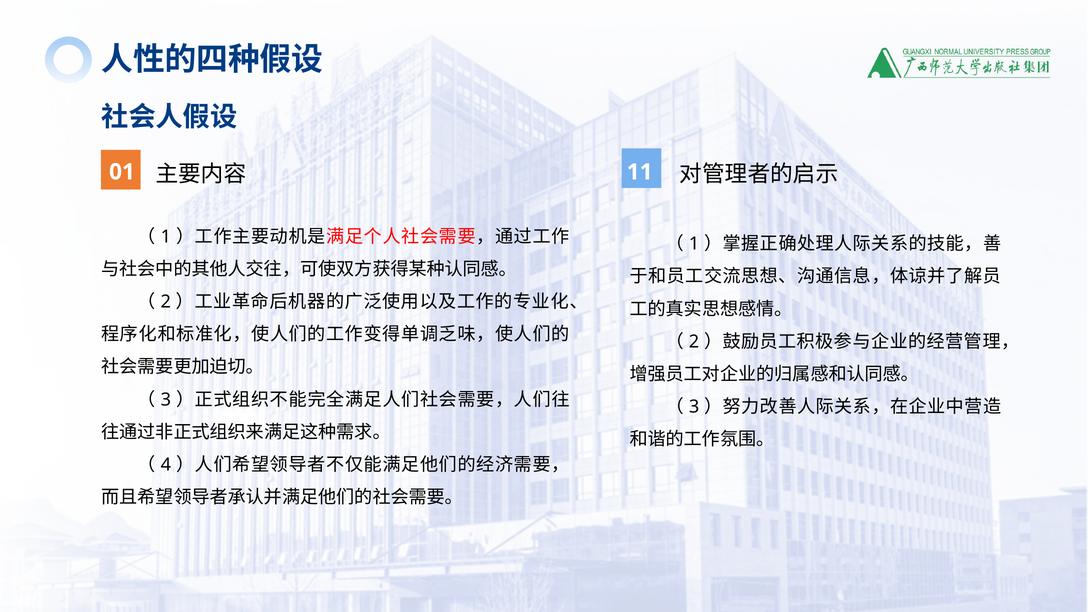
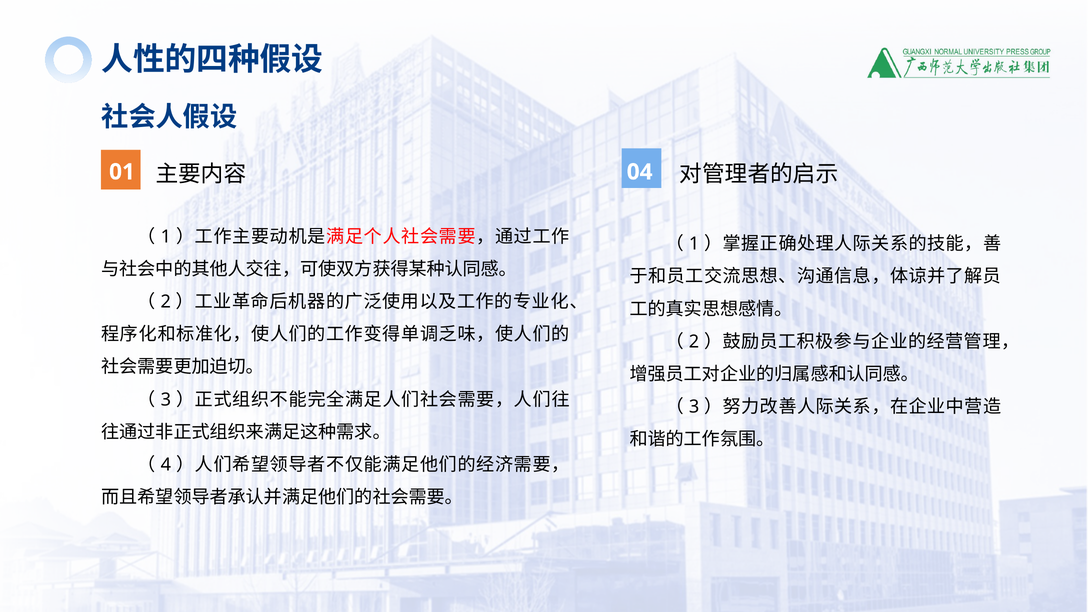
11: 11 -> 04 (640, 172)
